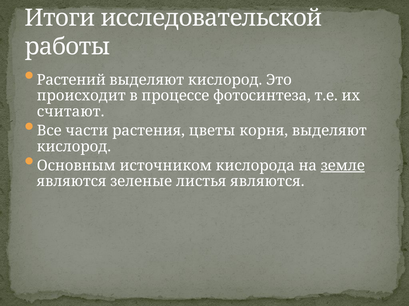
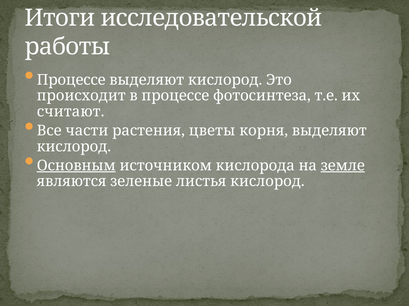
Растений: Растений -> Процессе (71, 80)
Основным underline: none -> present (76, 166)
листья являются: являются -> кислород (267, 182)
